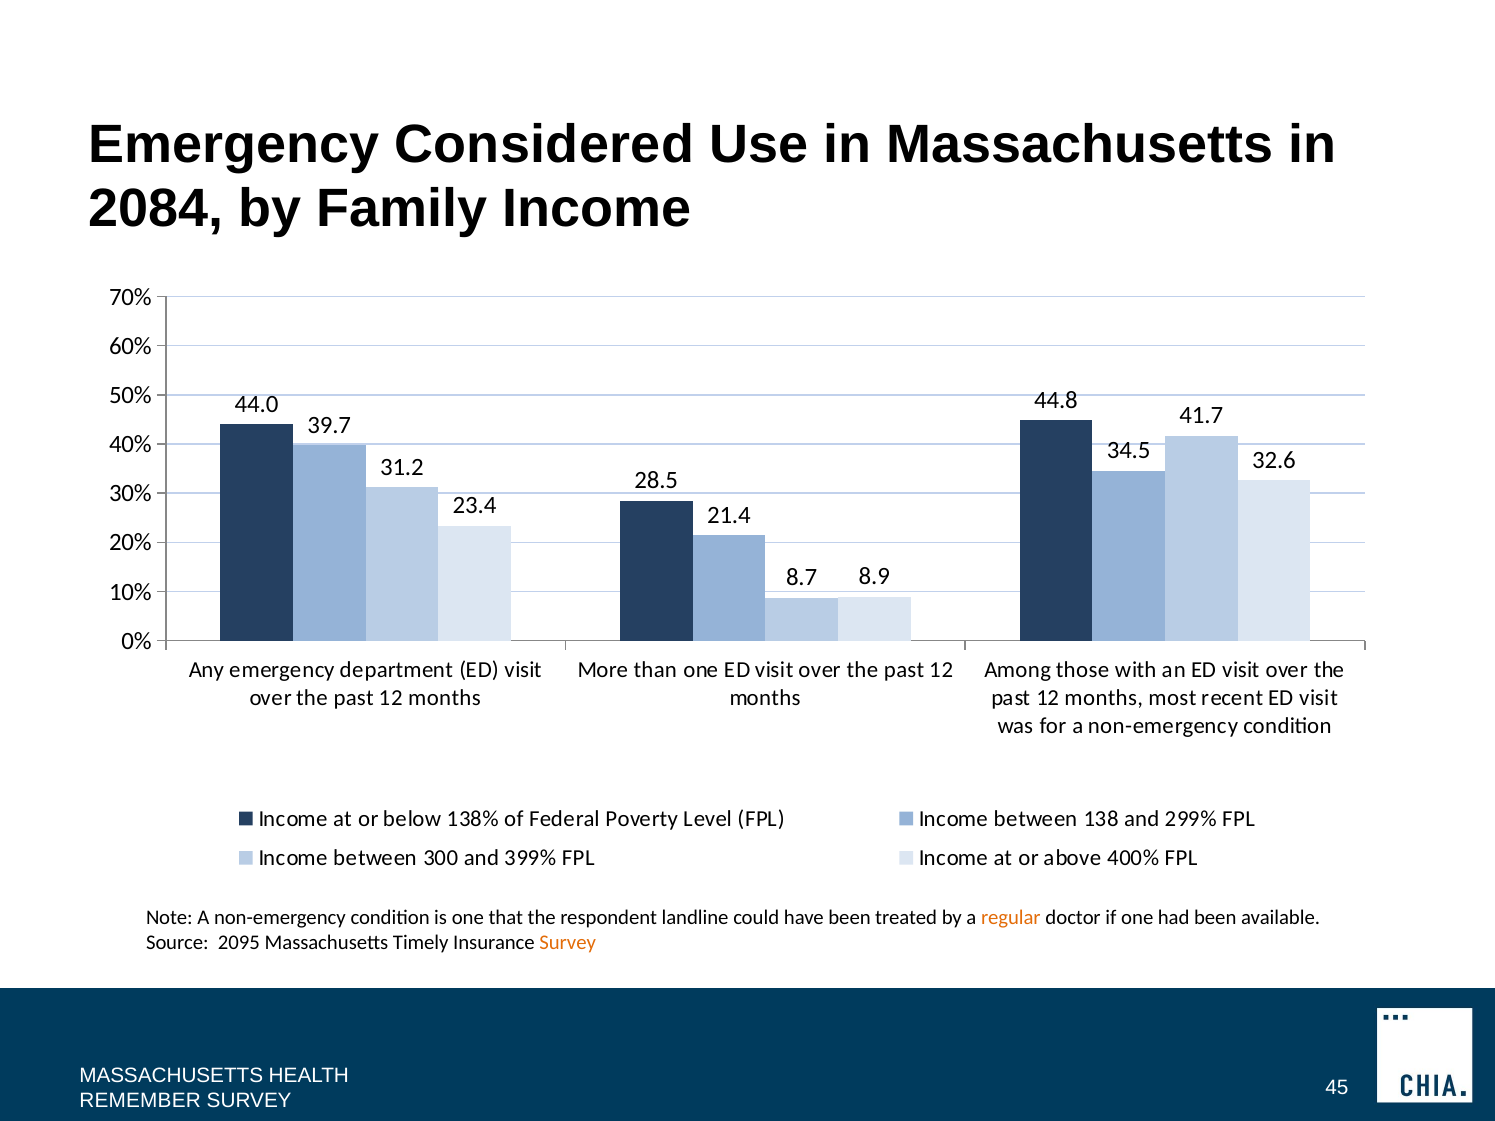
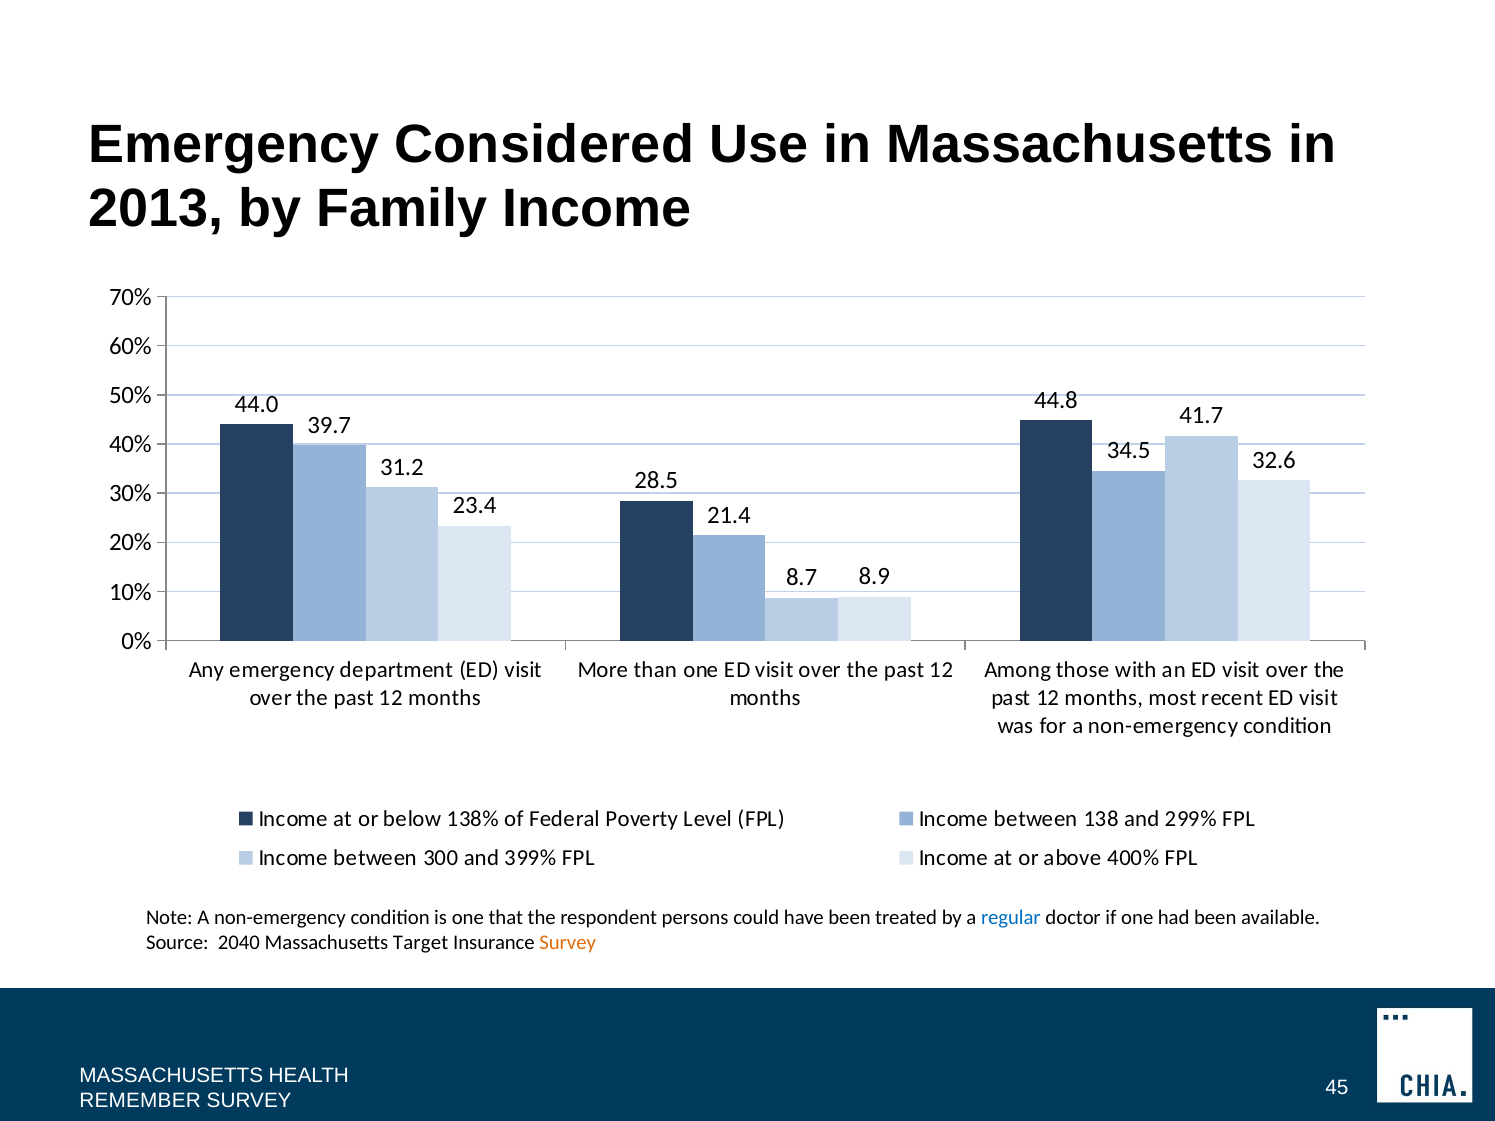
2084: 2084 -> 2013 (156, 209)
landline: landline -> persons (695, 918)
regular colour: orange -> blue (1011, 918)
2095: 2095 -> 2040 (239, 943)
Timely: Timely -> Target (421, 943)
